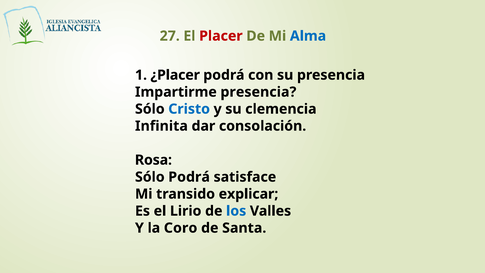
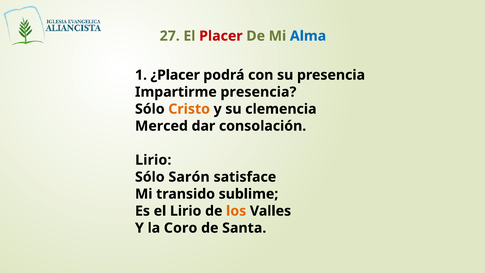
Cristo colour: blue -> orange (189, 109)
Infinita: Infinita -> Merced (161, 126)
Rosa: Rosa -> Lirio (153, 160)
Sólo Podrá: Podrá -> Sarón (189, 177)
explicar: explicar -> sublime (248, 194)
los colour: blue -> orange (236, 211)
